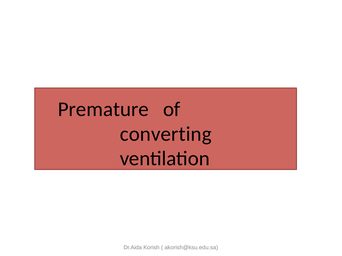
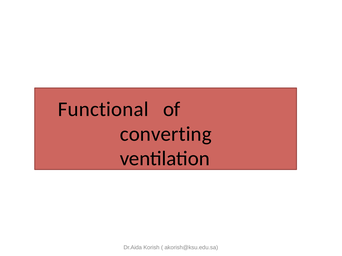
Premature: Premature -> Functional (103, 109)
